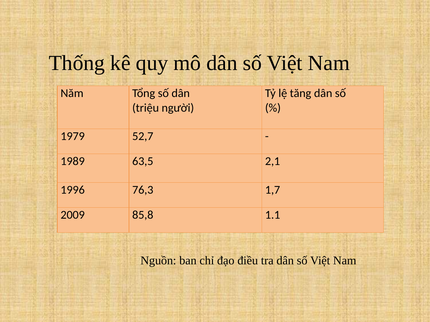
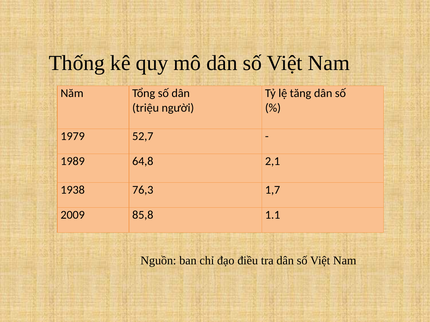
63,5: 63,5 -> 64,8 (143, 162)
1996: 1996 -> 1938 (73, 190)
